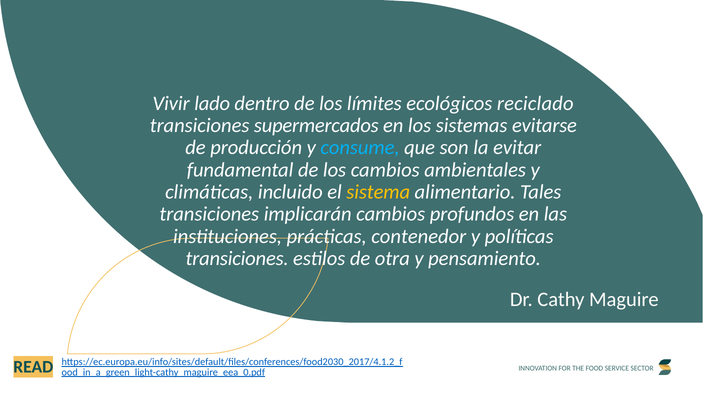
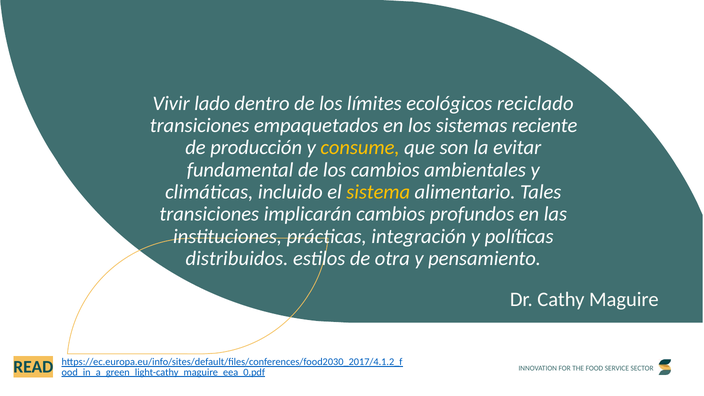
supermercados: supermercados -> empaquetados (316, 125)
evitarse: evitarse -> reciente (545, 125)
consume colour: light blue -> yellow (360, 148)
contenedor: contenedor -> integración (419, 236)
transiciones: transiciones -> distribuidos (237, 258)
